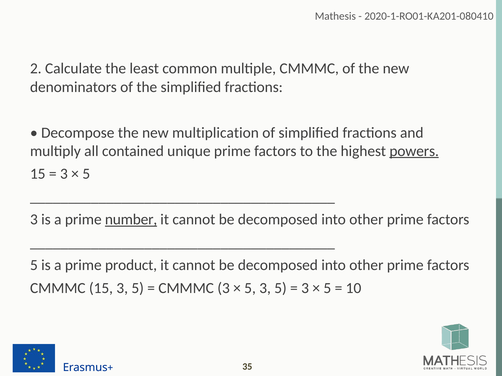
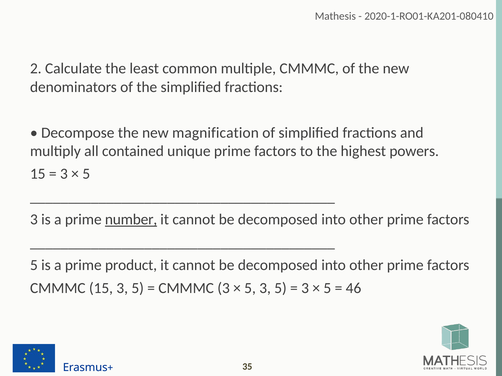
multiplication: multiplication -> magnification (215, 133)
powers underline: present -> none (414, 151)
10: 10 -> 46 (354, 288)
